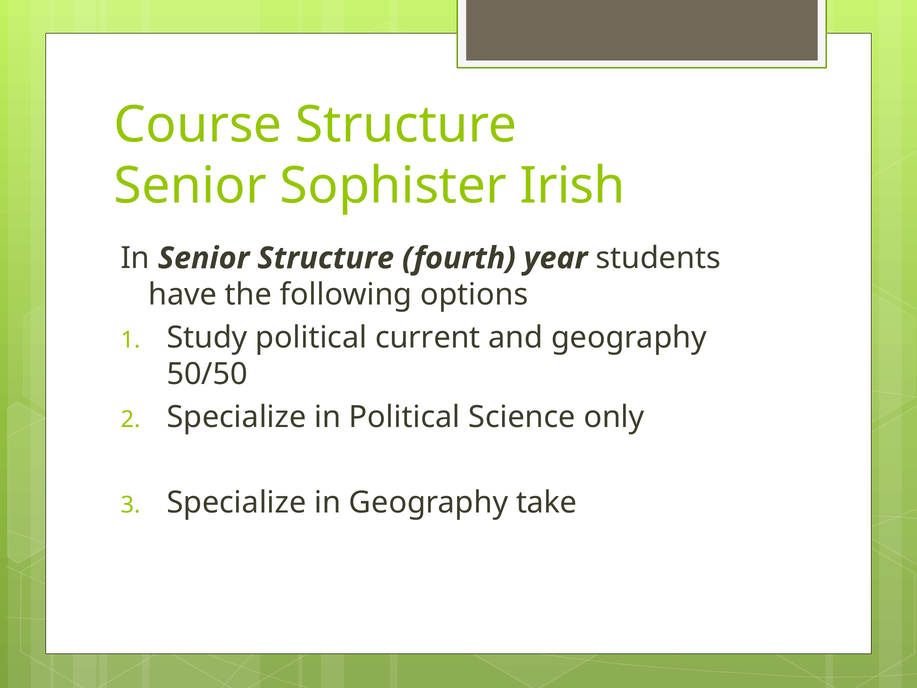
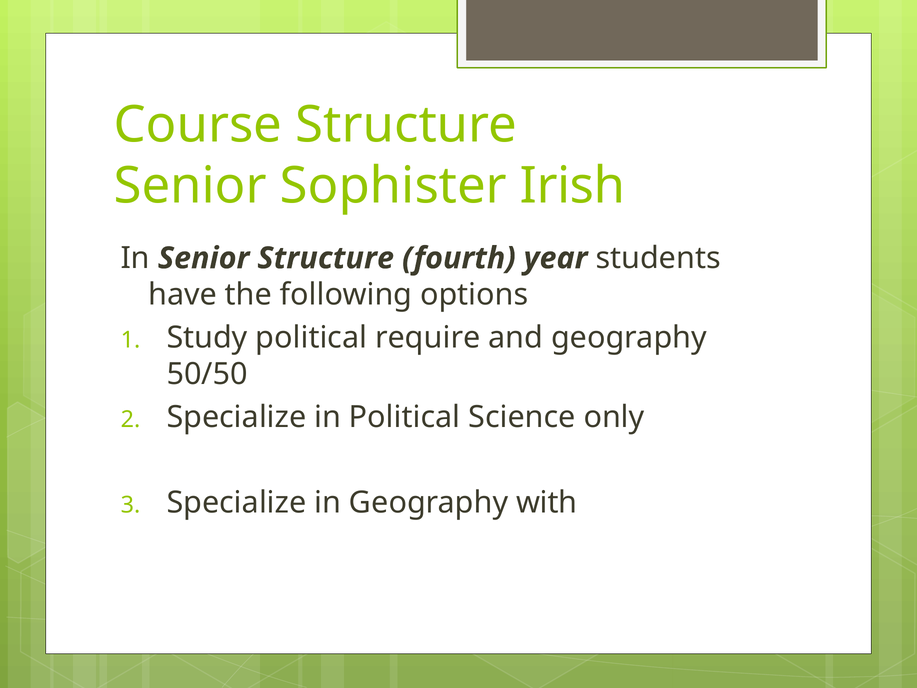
current: current -> require (428, 338)
take: take -> with (547, 503)
